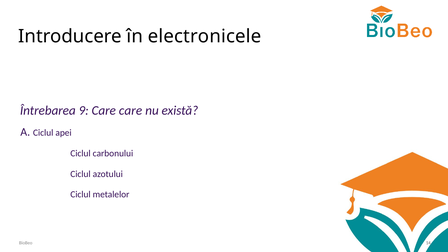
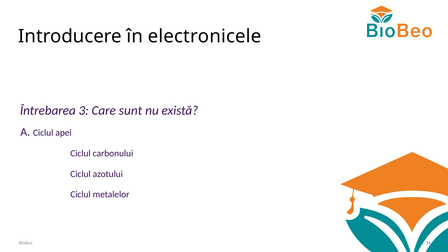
9: 9 -> 3 (84, 110)
Care care: care -> sunt (131, 110)
